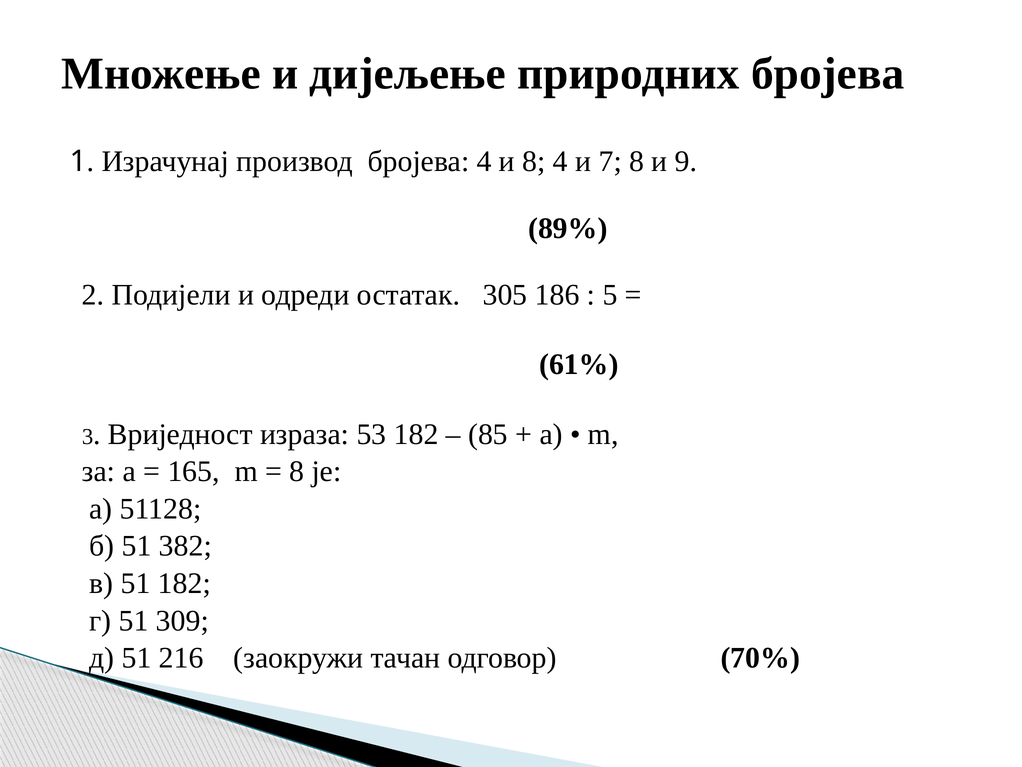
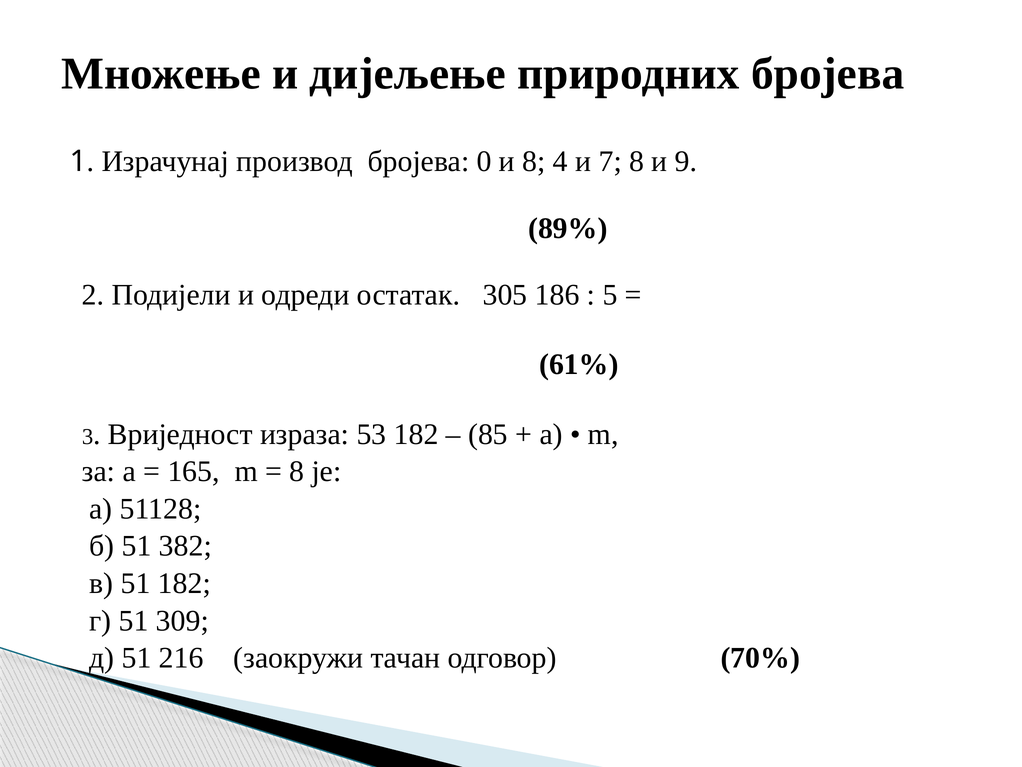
бројева 4: 4 -> 0 (484, 161)
